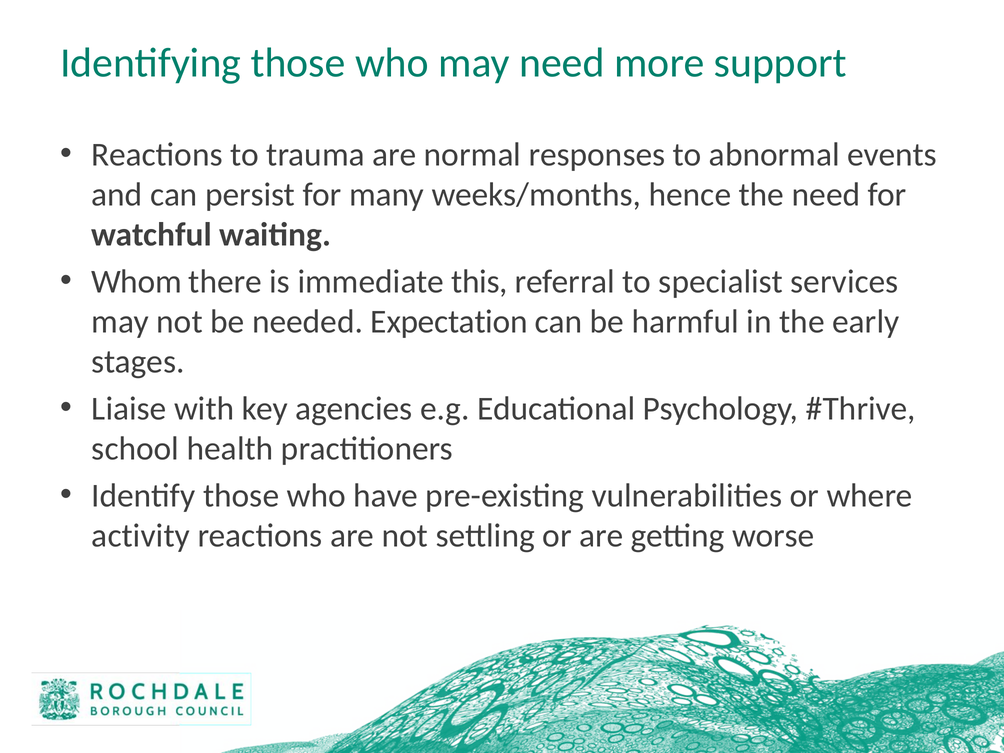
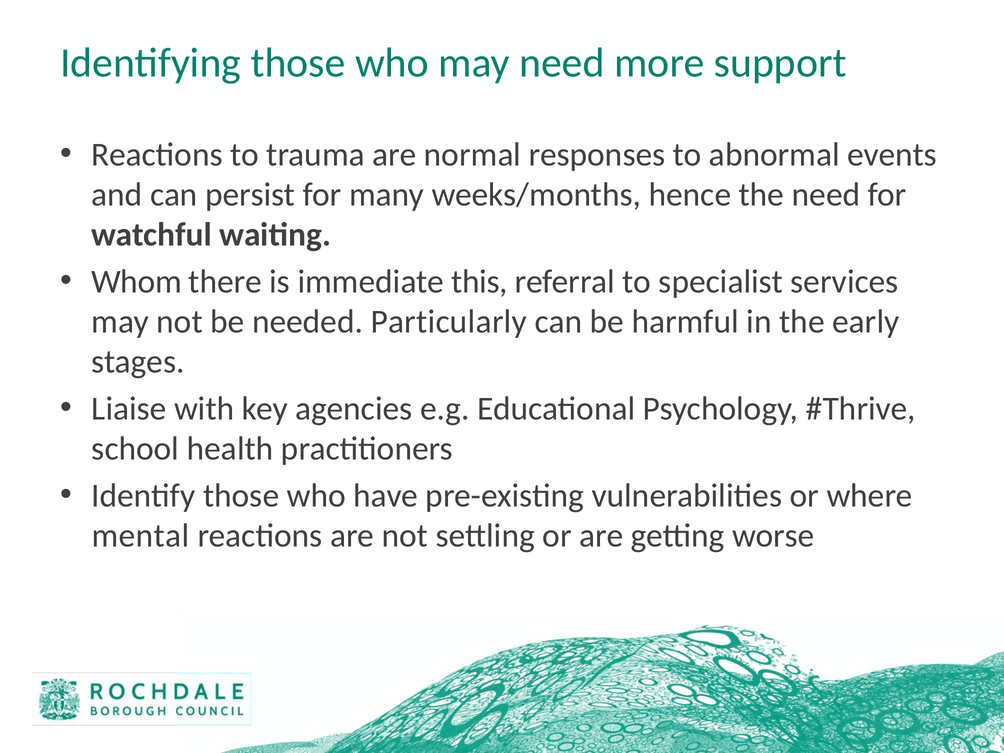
Expectation: Expectation -> Particularly (449, 322)
activity: activity -> mental (141, 536)
